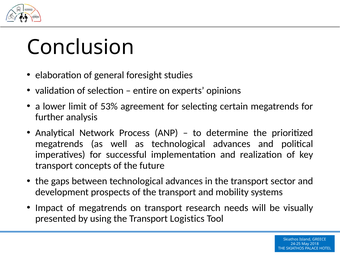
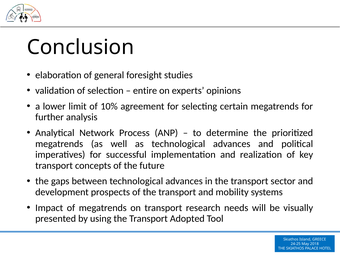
53%: 53% -> 10% (109, 106)
Logistics: Logistics -> Adopted (187, 219)
